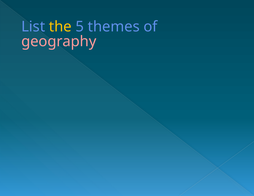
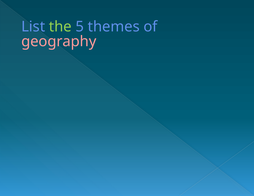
the colour: yellow -> light green (60, 27)
